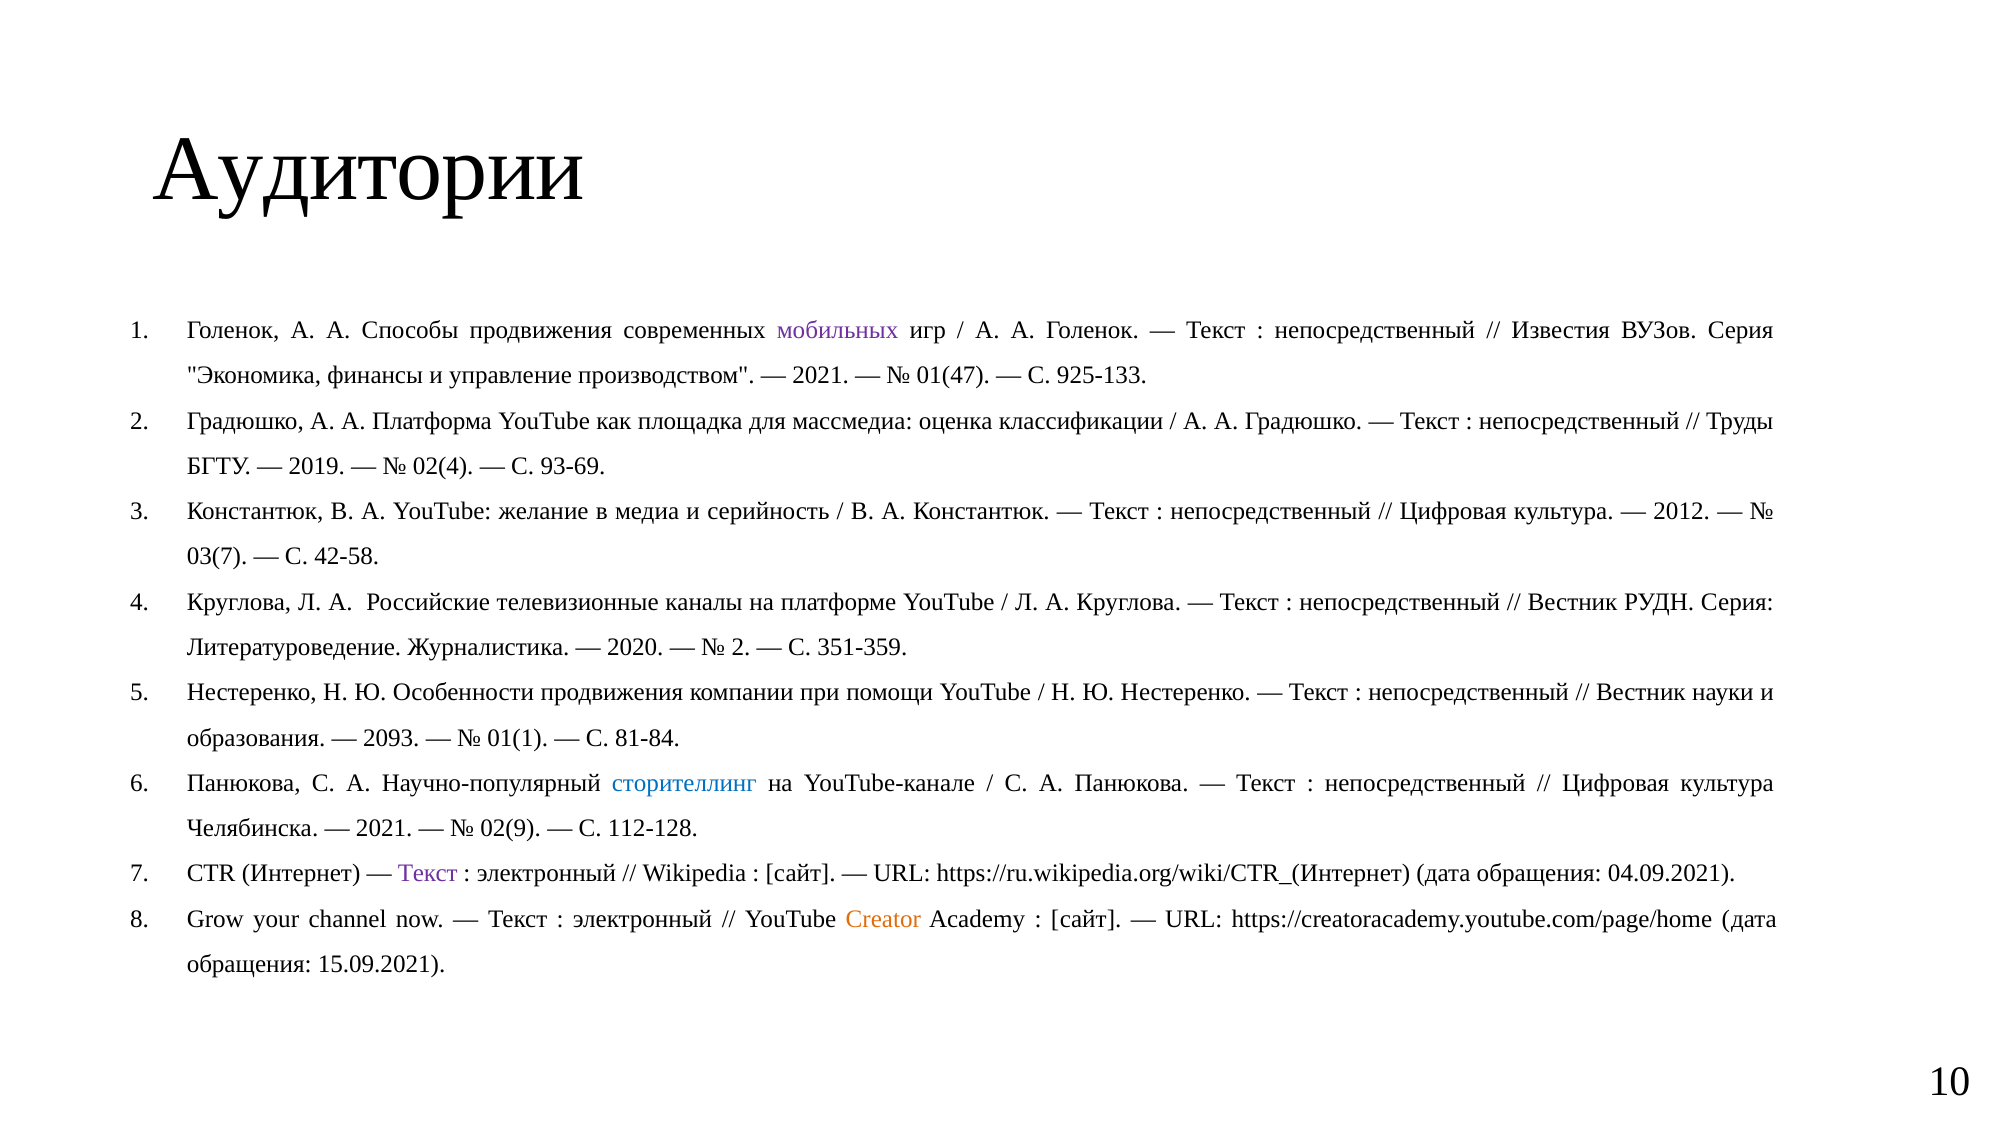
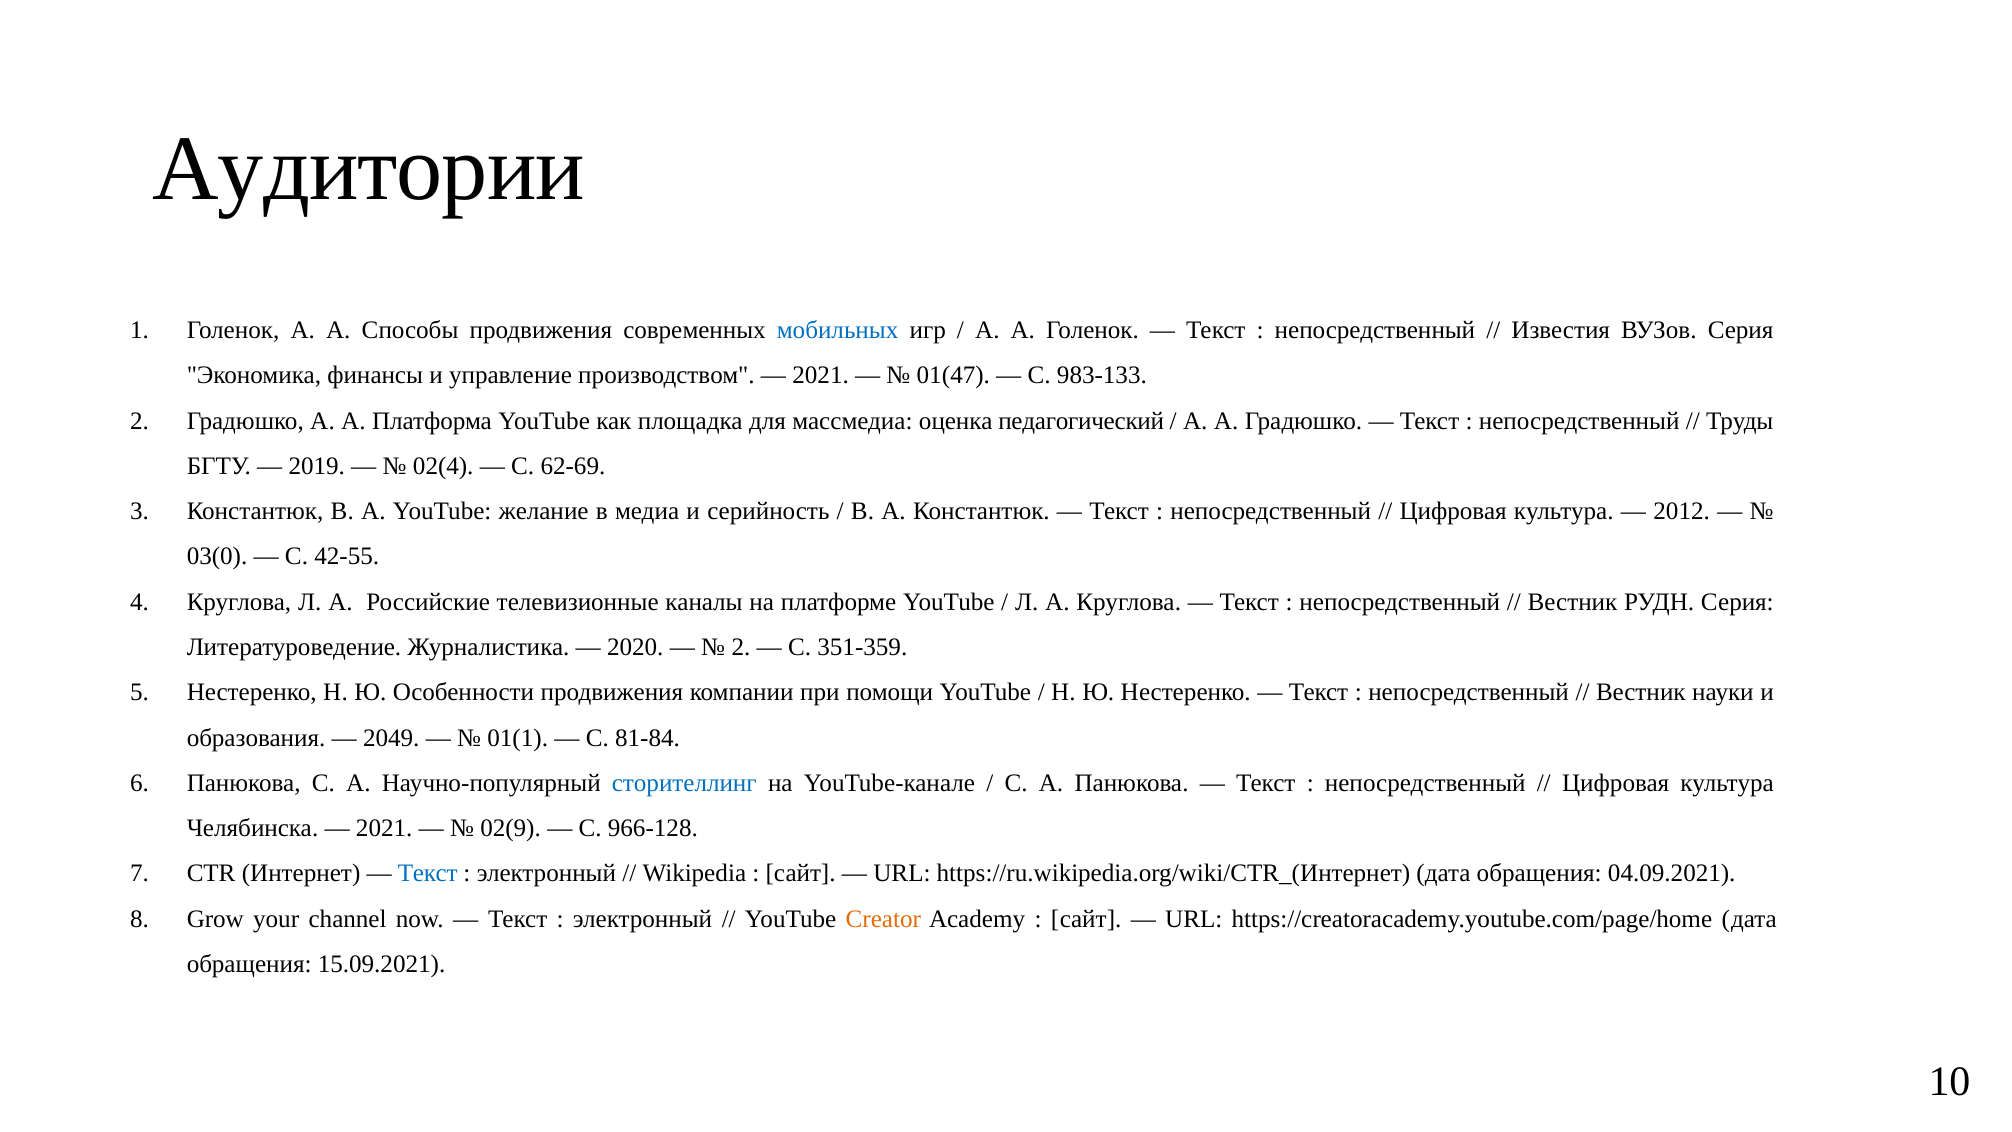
мобильных colour: purple -> blue (838, 330)
925-133: 925-133 -> 983-133 (1102, 375)
классификации: классификации -> педагогический (1081, 421)
93-69: 93-69 -> 62-69 (573, 466)
03(7: 03(7 -> 03(0 (217, 557)
42-58: 42-58 -> 42-55 (347, 557)
2093: 2093 -> 2049 (391, 738)
112-128: 112-128 -> 966-128 (653, 828)
Текст colour: purple -> blue (428, 873)
